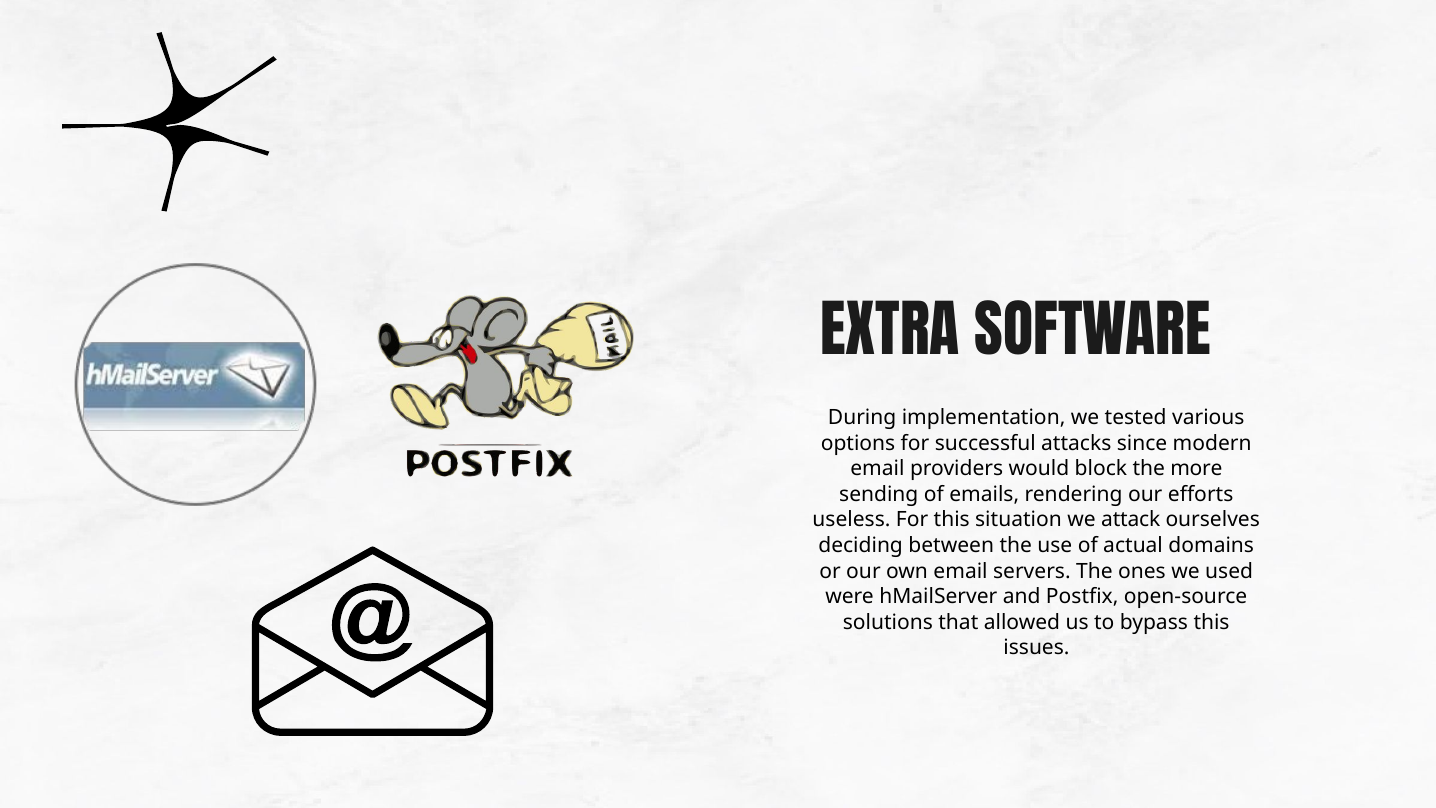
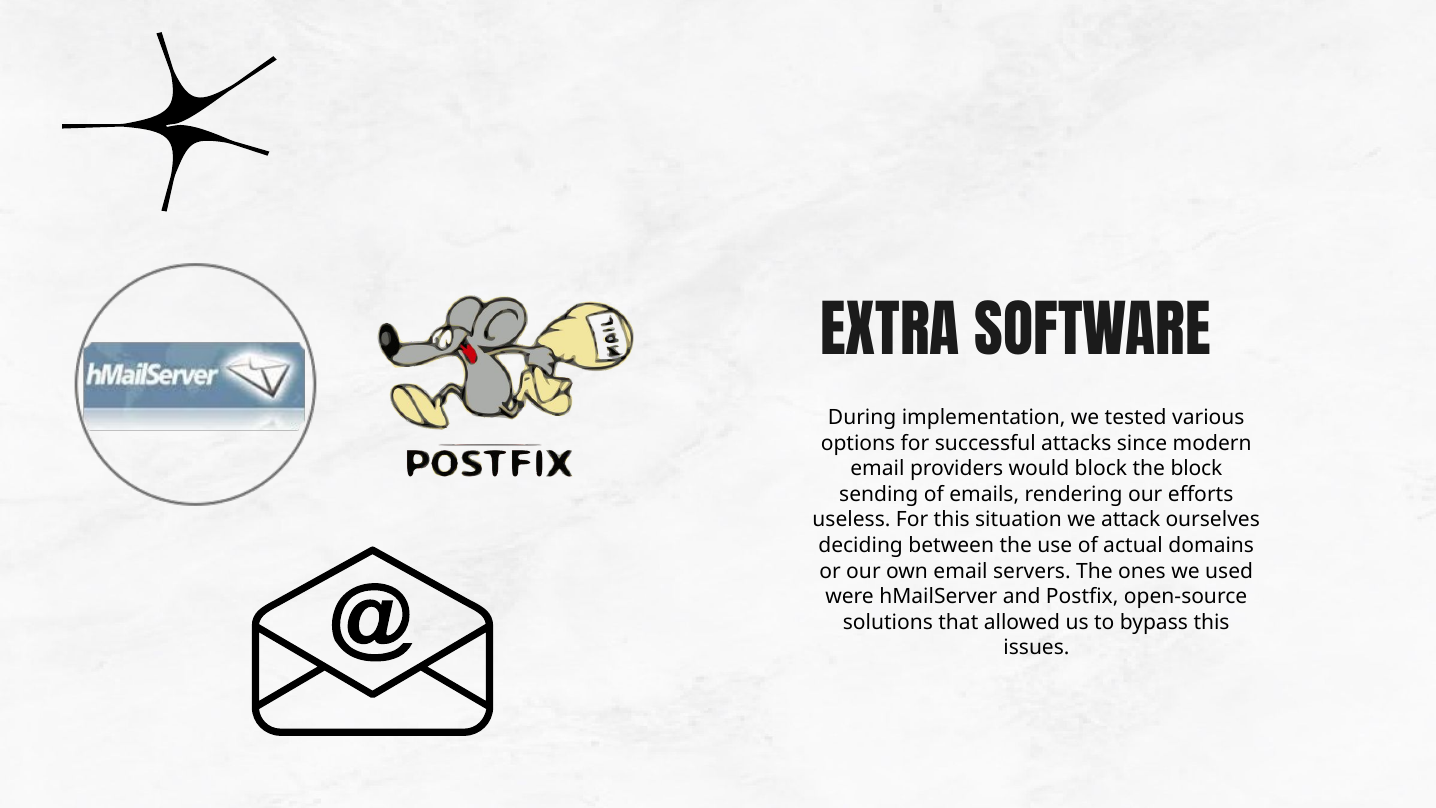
the more: more -> block (1196, 469)
